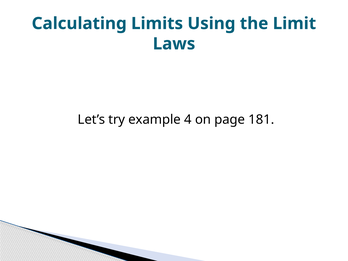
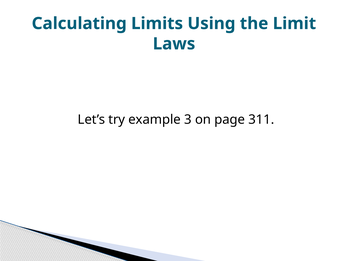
4: 4 -> 3 (188, 120)
181: 181 -> 311 (261, 120)
